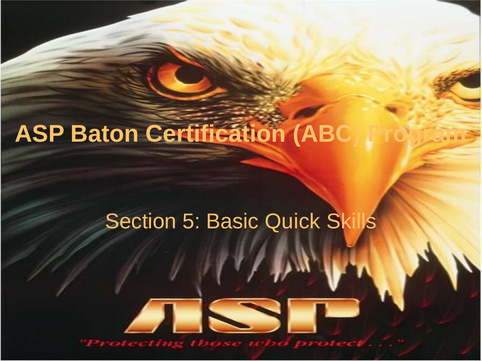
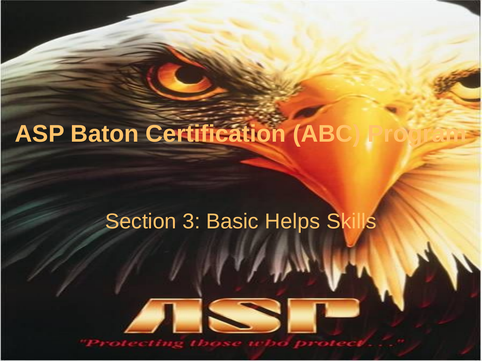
5: 5 -> 3 (191, 222)
Quick: Quick -> Helps (293, 222)
